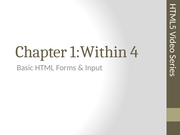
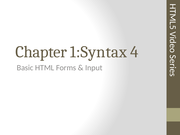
1:Within: 1:Within -> 1:Syntax (98, 52)
